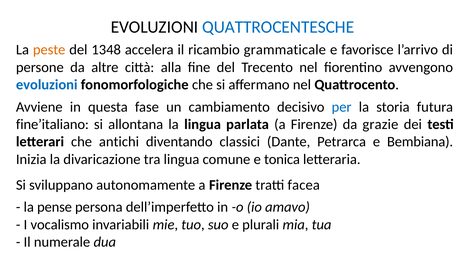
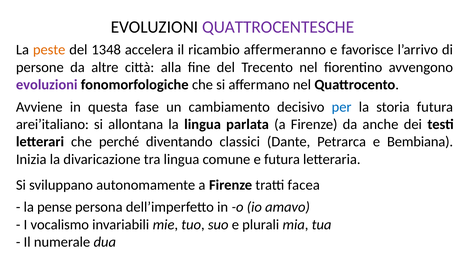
QUATTROCENTESCHE colour: blue -> purple (278, 27)
grammaticale: grammaticale -> affermeranno (285, 50)
evoluzioni colour: blue -> purple (47, 85)
fine’italiano: fine’italiano -> arei’italiano (52, 124)
grazie: grazie -> anche (380, 124)
antichi: antichi -> perché (119, 142)
e tonica: tonica -> futura (282, 159)
